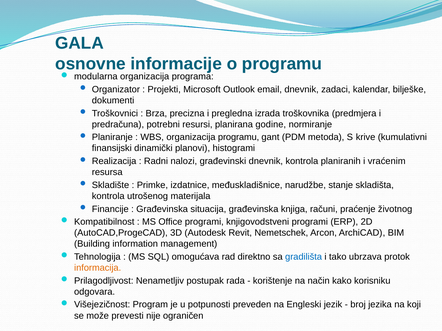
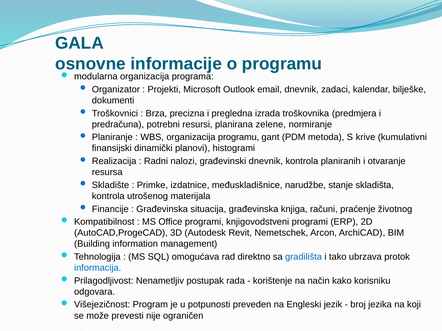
godine: godine -> zelene (271, 125)
vraćenim: vraćenim -> otvaranje (387, 161)
informacija colour: orange -> blue (98, 268)
